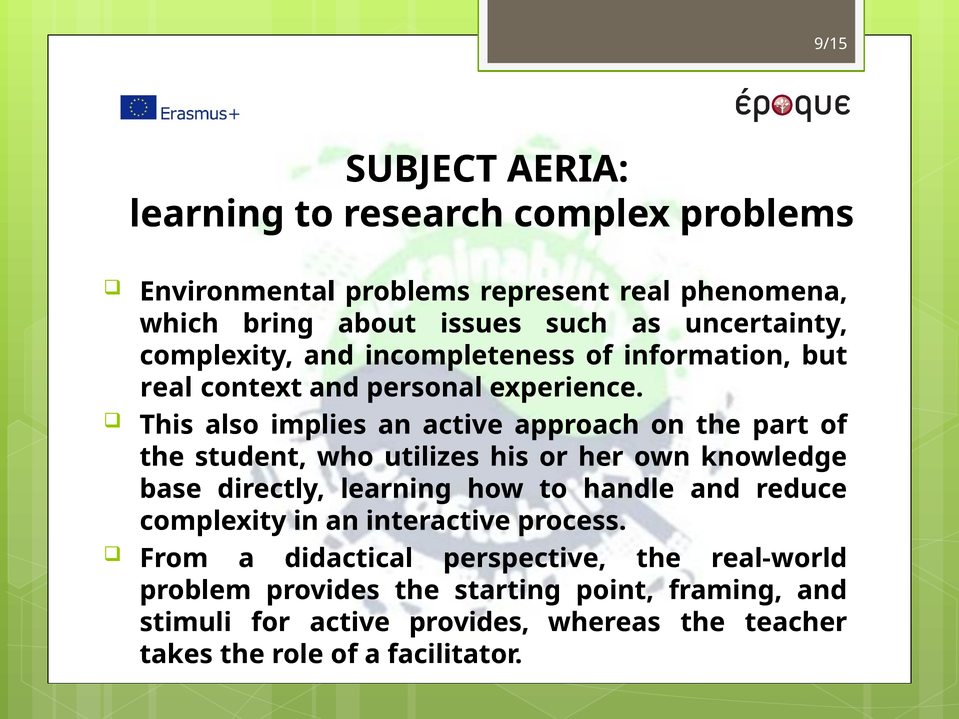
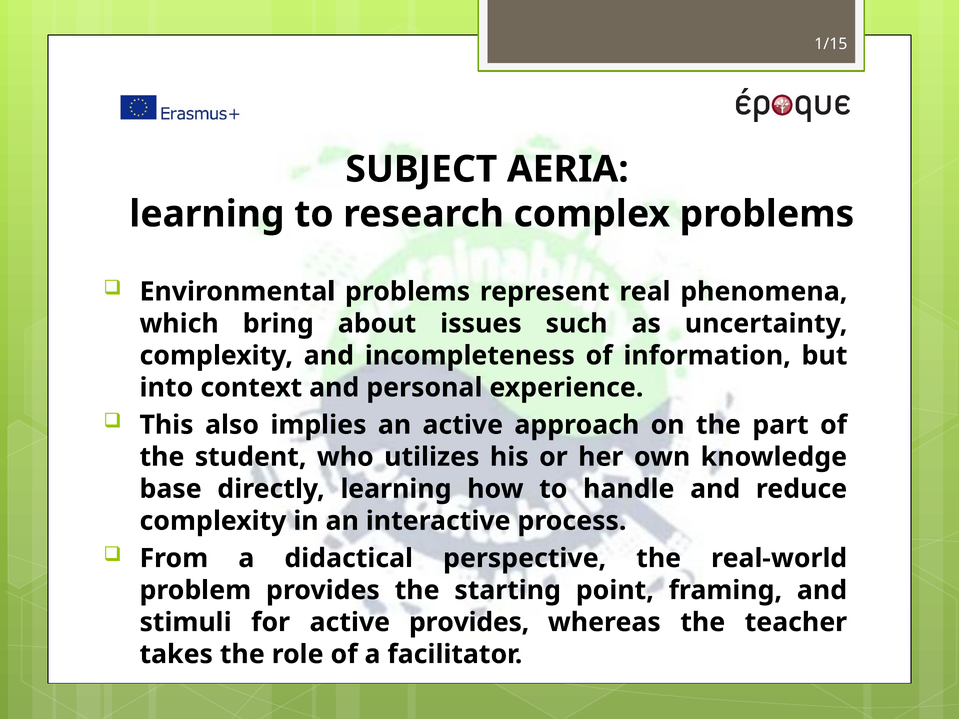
9/15: 9/15 -> 1/15 (831, 44)
real: real -> into (166, 388)
